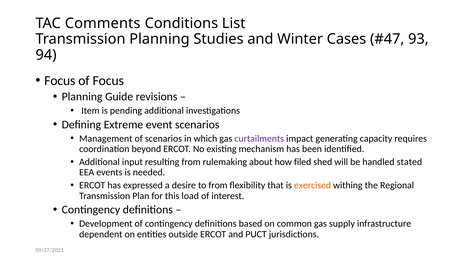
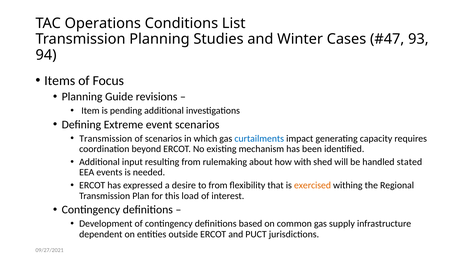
Comments: Comments -> Operations (103, 23)
Focus: Focus -> Items (60, 81)
Management: Management -> Transmission (106, 139)
curtailments colour: purple -> blue (259, 139)
filed: filed -> with (303, 162)
